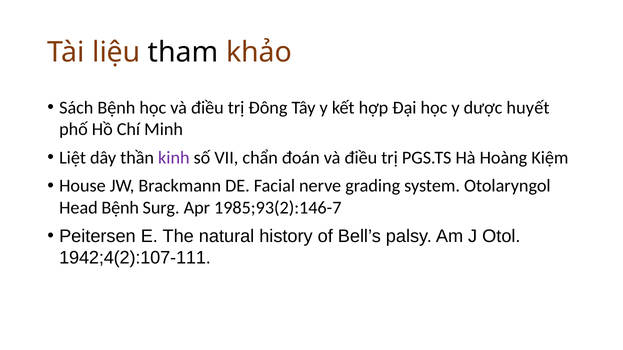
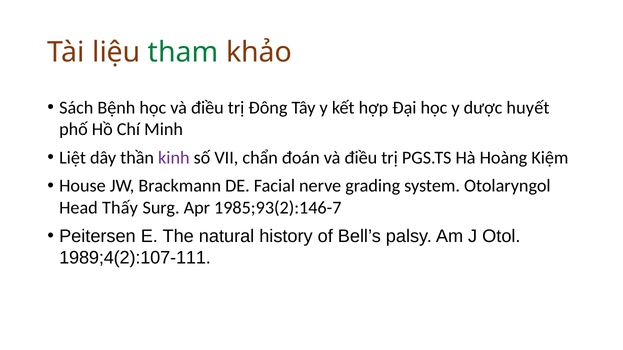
tham colour: black -> green (183, 52)
Head Bệnh: Bệnh -> Thấy (120, 208)
1942;4(2):107-111: 1942;4(2):107-111 -> 1989;4(2):107-111 (135, 258)
